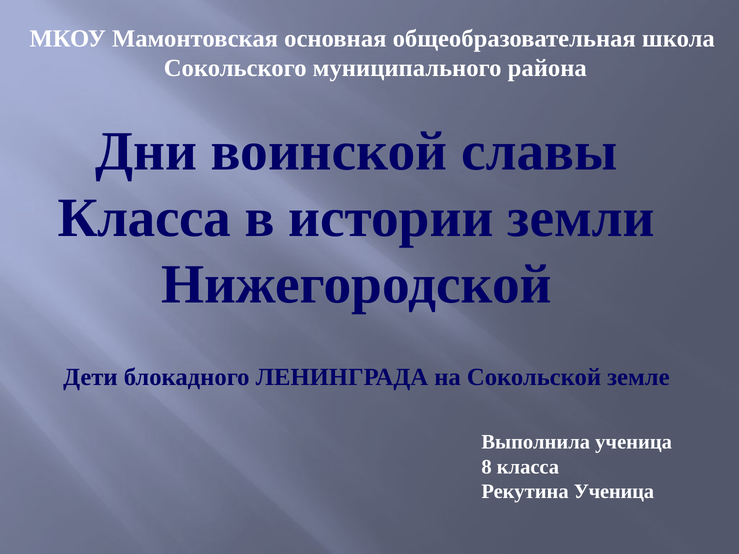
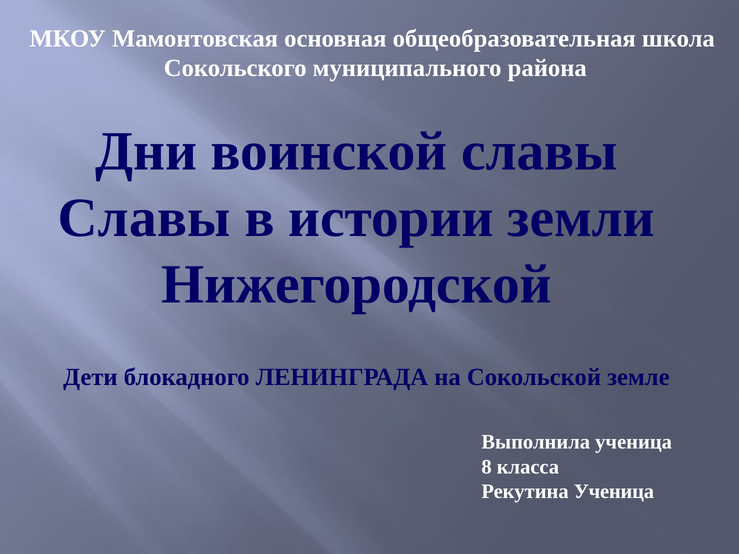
Класса: Класса -> Славы (144, 218)
